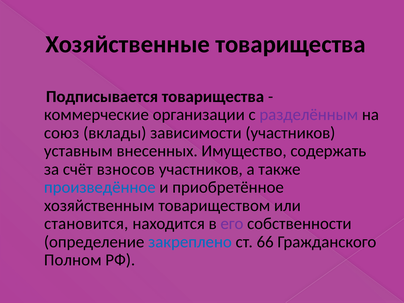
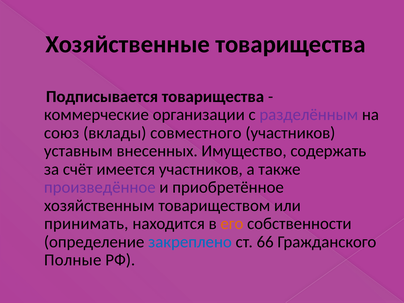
зависимости: зависимости -> совместного (196, 133)
взносов: взносов -> имеется (126, 169)
произведённое colour: blue -> purple (100, 187)
становится: становится -> принимать (86, 224)
его colour: purple -> orange (232, 224)
Полном: Полном -> Полные (73, 260)
